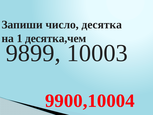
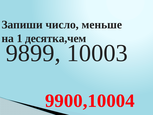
десятка: десятка -> меньше (102, 25)
